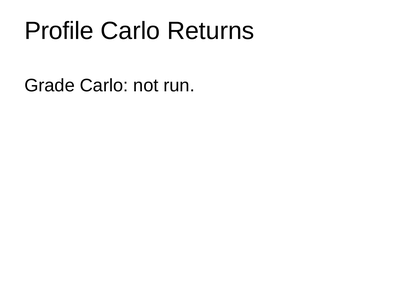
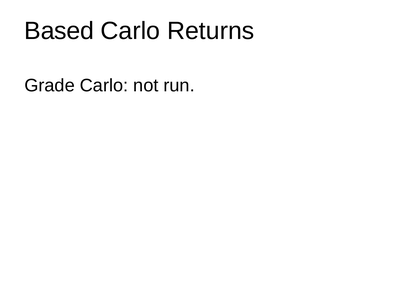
Profile: Profile -> Based (59, 31)
